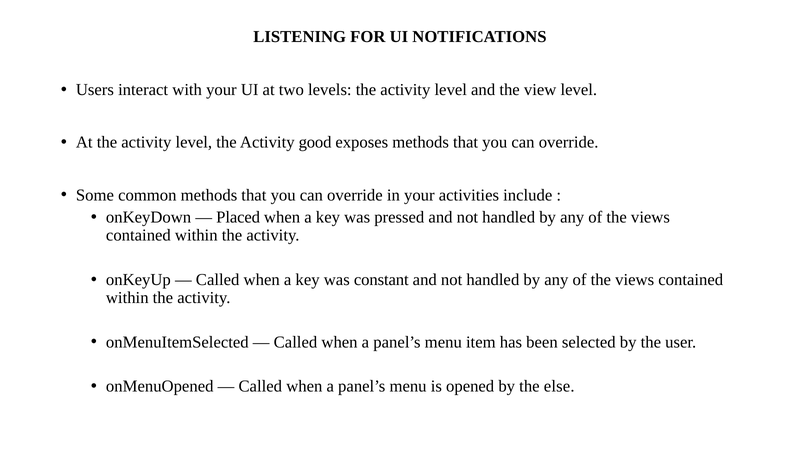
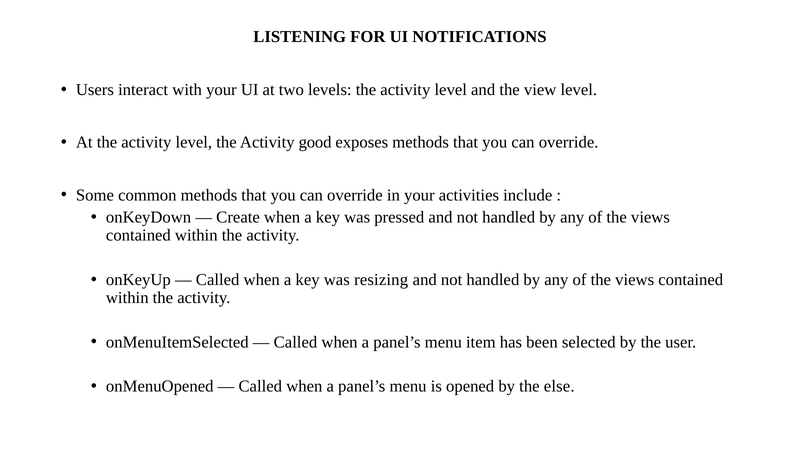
Placed: Placed -> Create (238, 217)
constant: constant -> resizing (381, 280)
